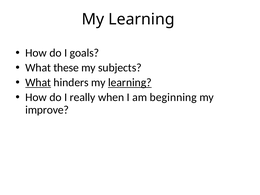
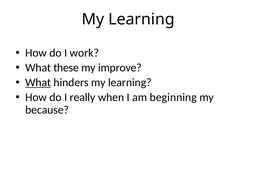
goals: goals -> work (84, 53)
subjects: subjects -> improve (120, 68)
learning underline: present -> none (130, 83)
improve: improve -> because (47, 110)
